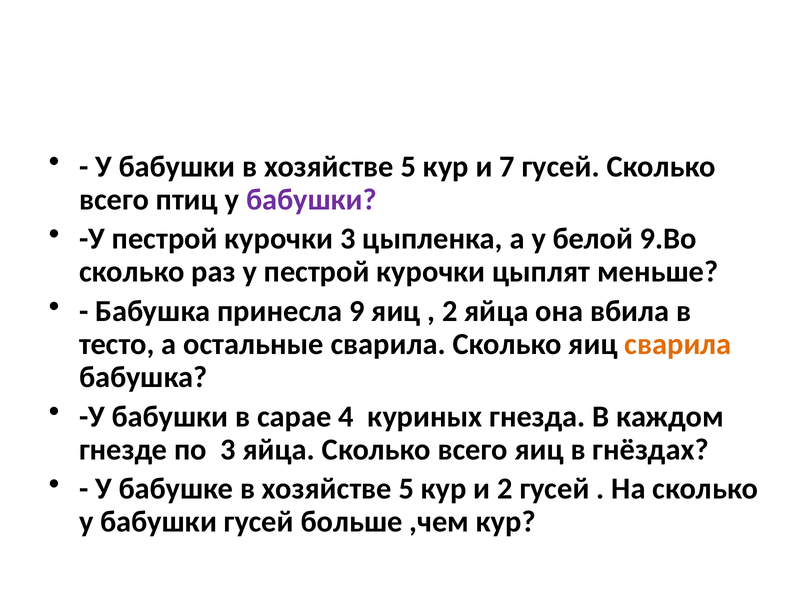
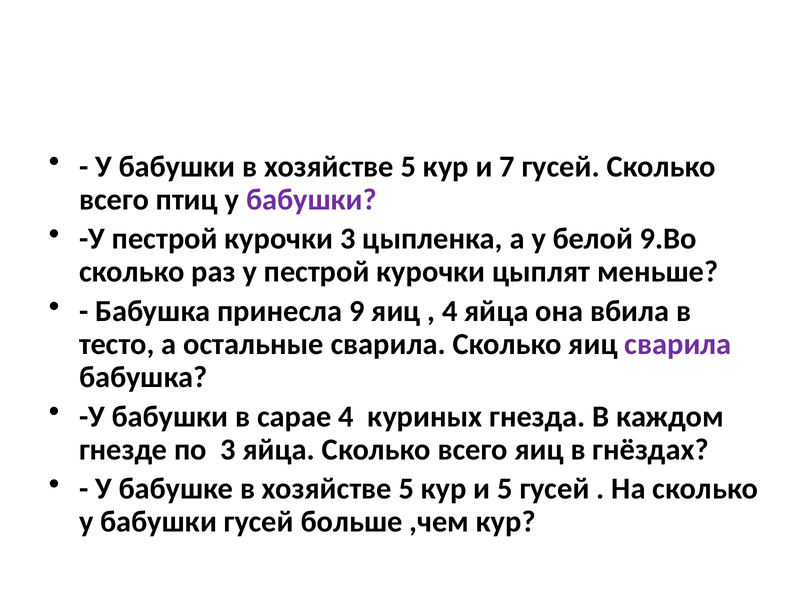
2: 2 -> 4 (450, 311)
сварила colour: orange -> purple (678, 344)
и 2: 2 -> 5 (505, 488)
